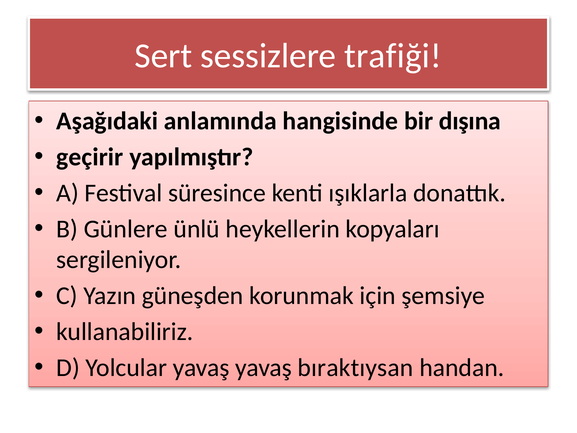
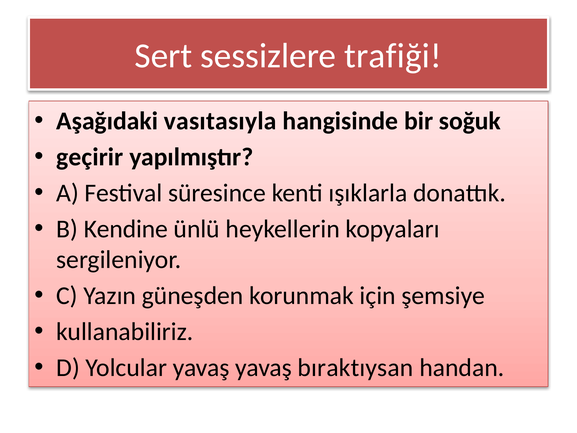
anlamında: anlamında -> vasıtasıyla (220, 121)
dışına: dışına -> soğuk (470, 121)
Günlere: Günlere -> Kendine (126, 229)
